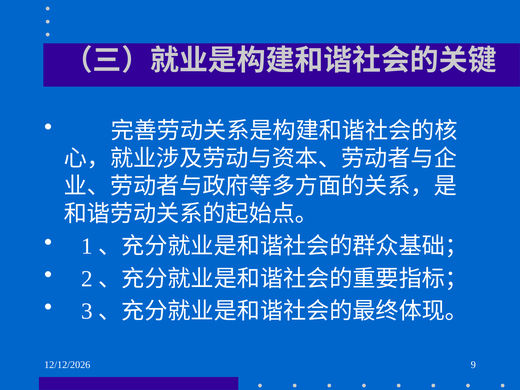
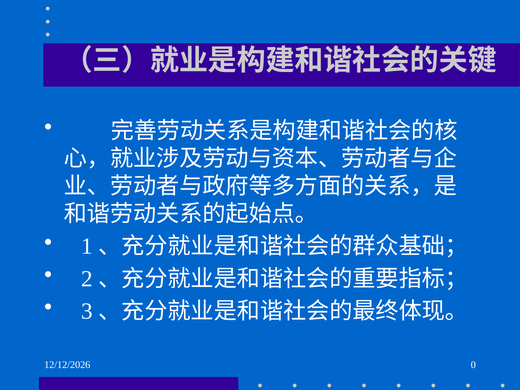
9: 9 -> 0 (473, 365)
